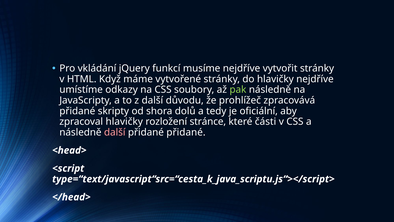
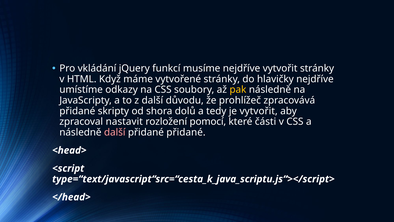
pak colour: light green -> yellow (238, 90)
je oficiální: oficiální -> vytvořit (259, 111)
zpracoval hlavičky: hlavičky -> nastavit (124, 121)
stránce: stránce -> pomocí (208, 121)
